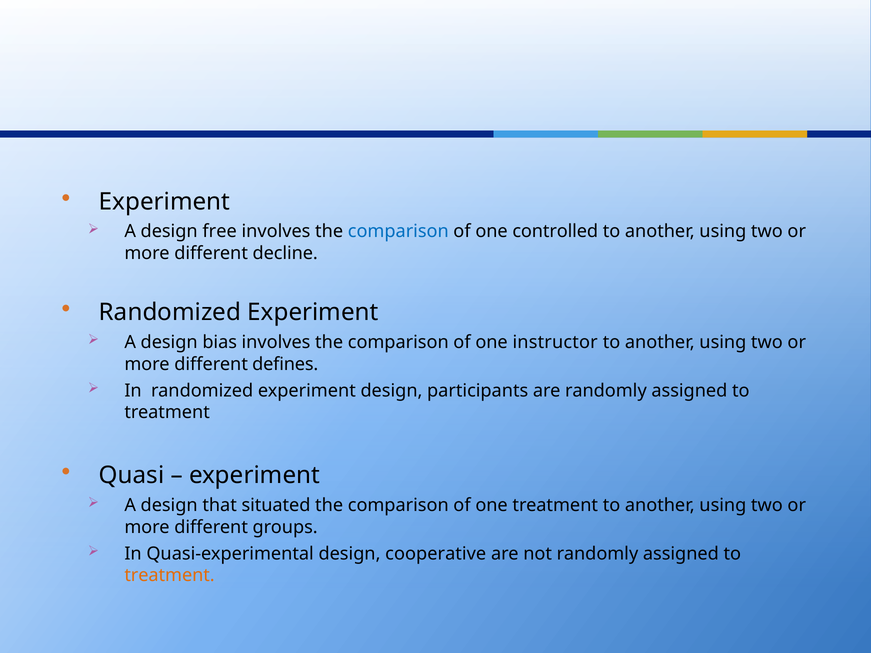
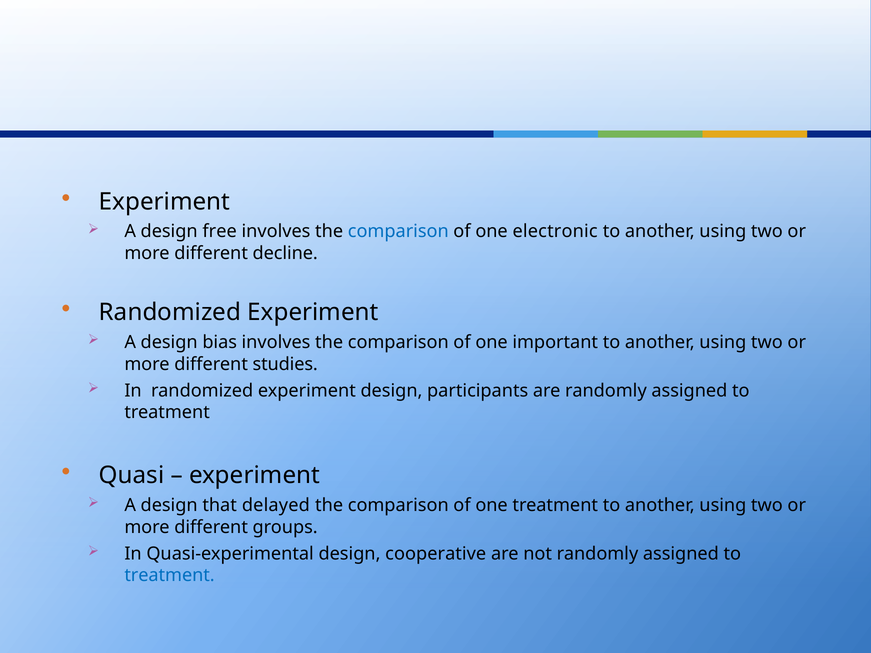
controlled: controlled -> electronic (555, 232)
instructor: instructor -> important (555, 342)
defines: defines -> studies (285, 364)
situated: situated -> delayed (276, 506)
treatment colour: orange -> blue (170, 576)
